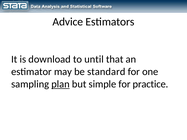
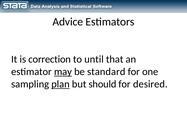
download: download -> correction (50, 59)
may underline: none -> present (63, 72)
simple: simple -> should (102, 84)
practice: practice -> desired (150, 84)
